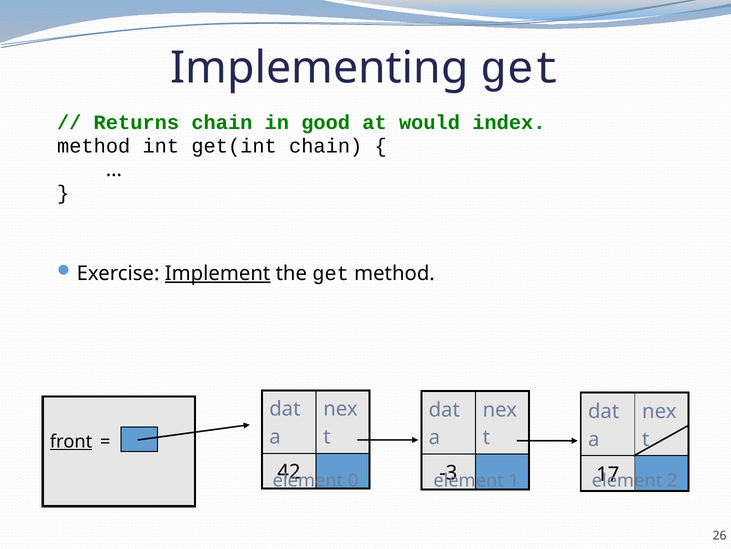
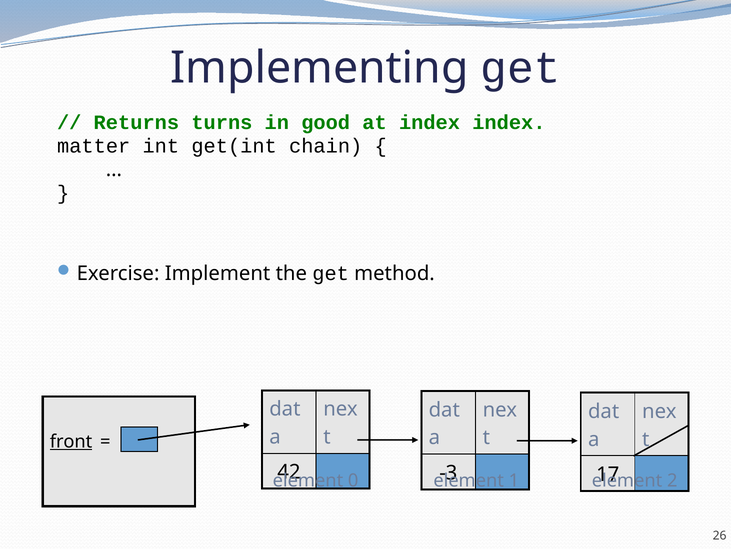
Returns chain: chain -> turns (222, 122)
at would: would -> index (429, 122)
method: method -> matter (94, 146)
Implement underline: present -> none (218, 273)
